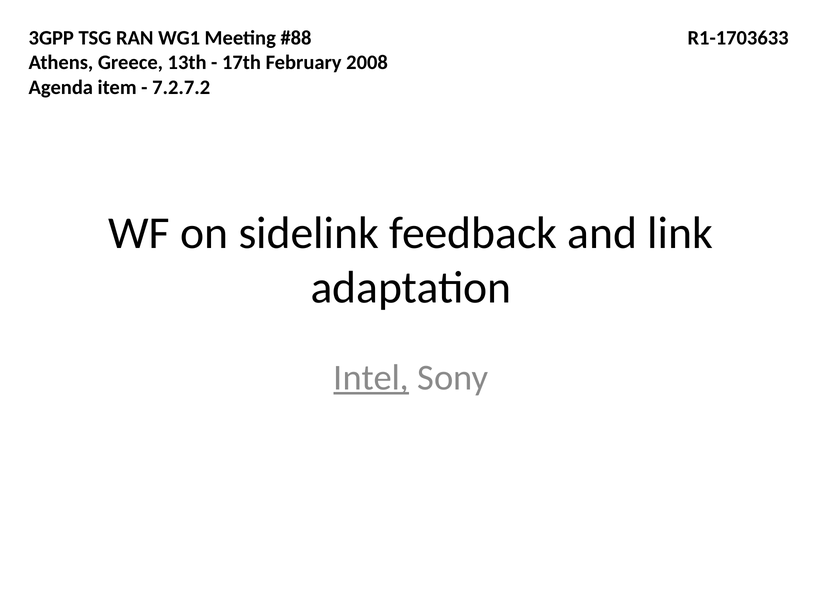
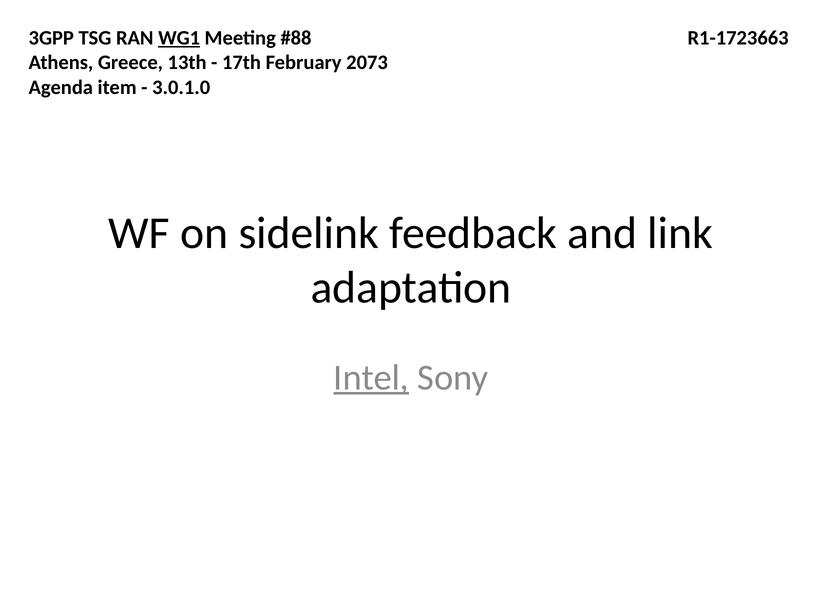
WG1 underline: none -> present (179, 38)
R1-1703633: R1-1703633 -> R1-1723663 (738, 38)
2008: 2008 -> 2073 (367, 63)
7.2.7.2: 7.2.7.2 -> 3.0.1.0 (181, 87)
